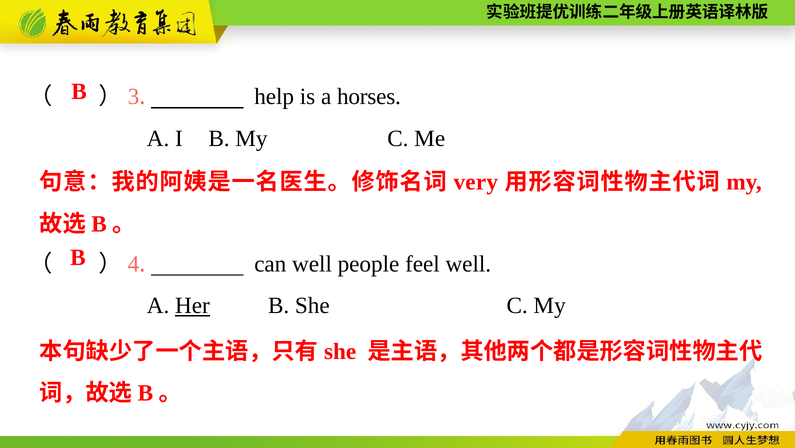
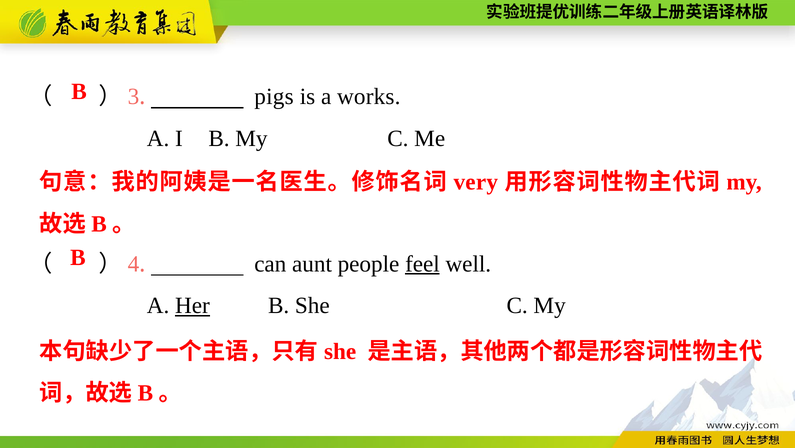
help: help -> pigs (274, 96)
horses: horses -> works (369, 96)
can well: well -> aunt (312, 263)
feel underline: none -> present (422, 263)
